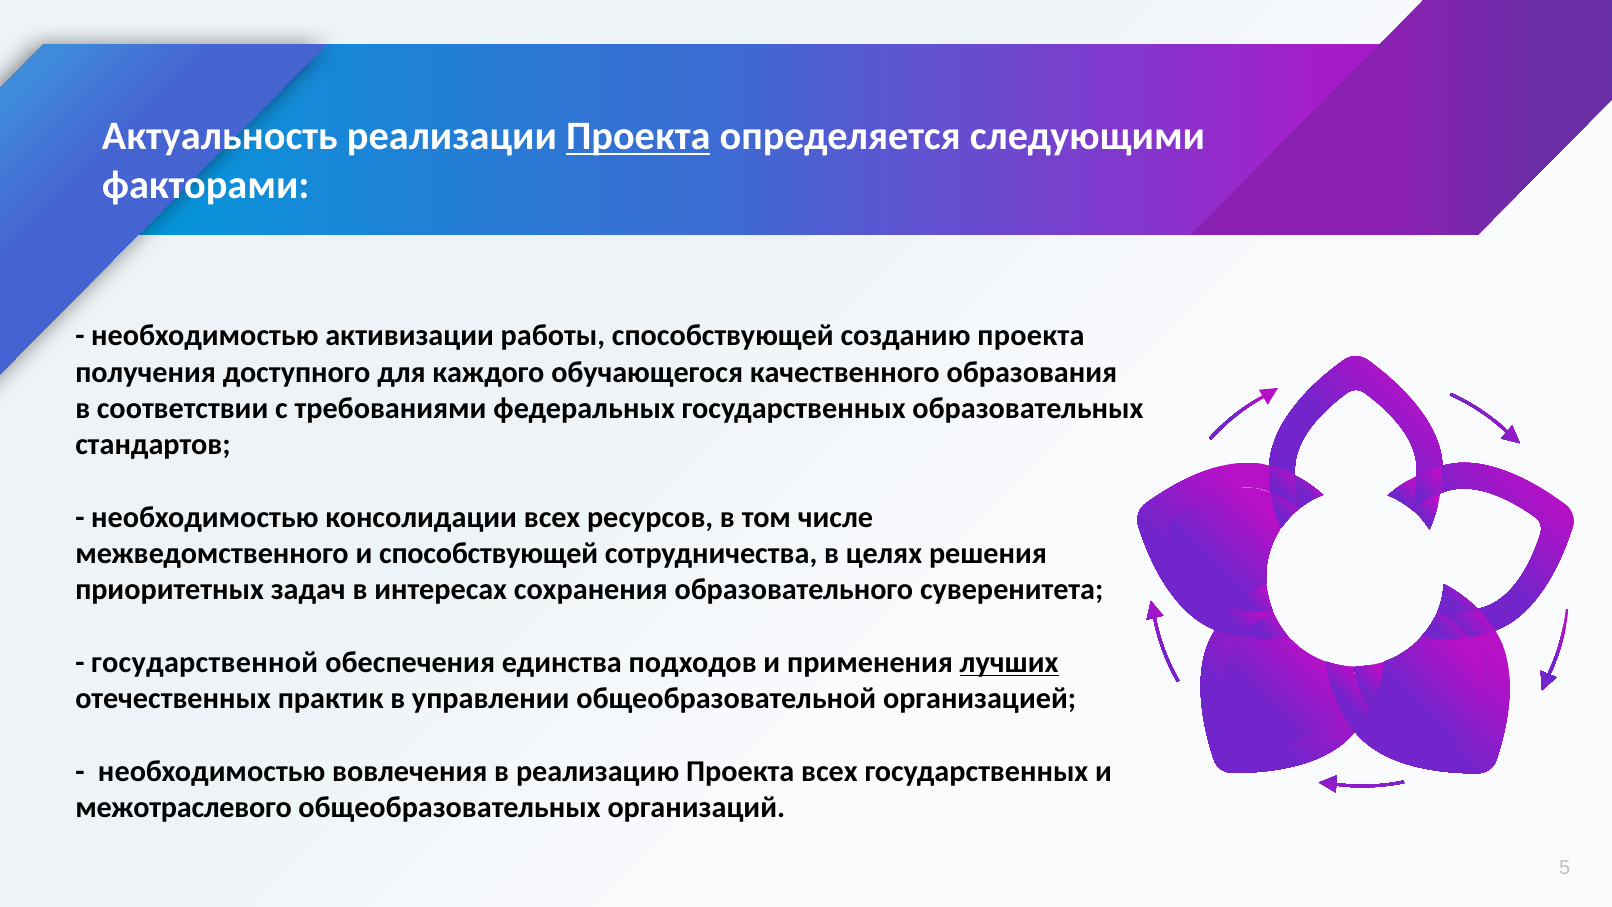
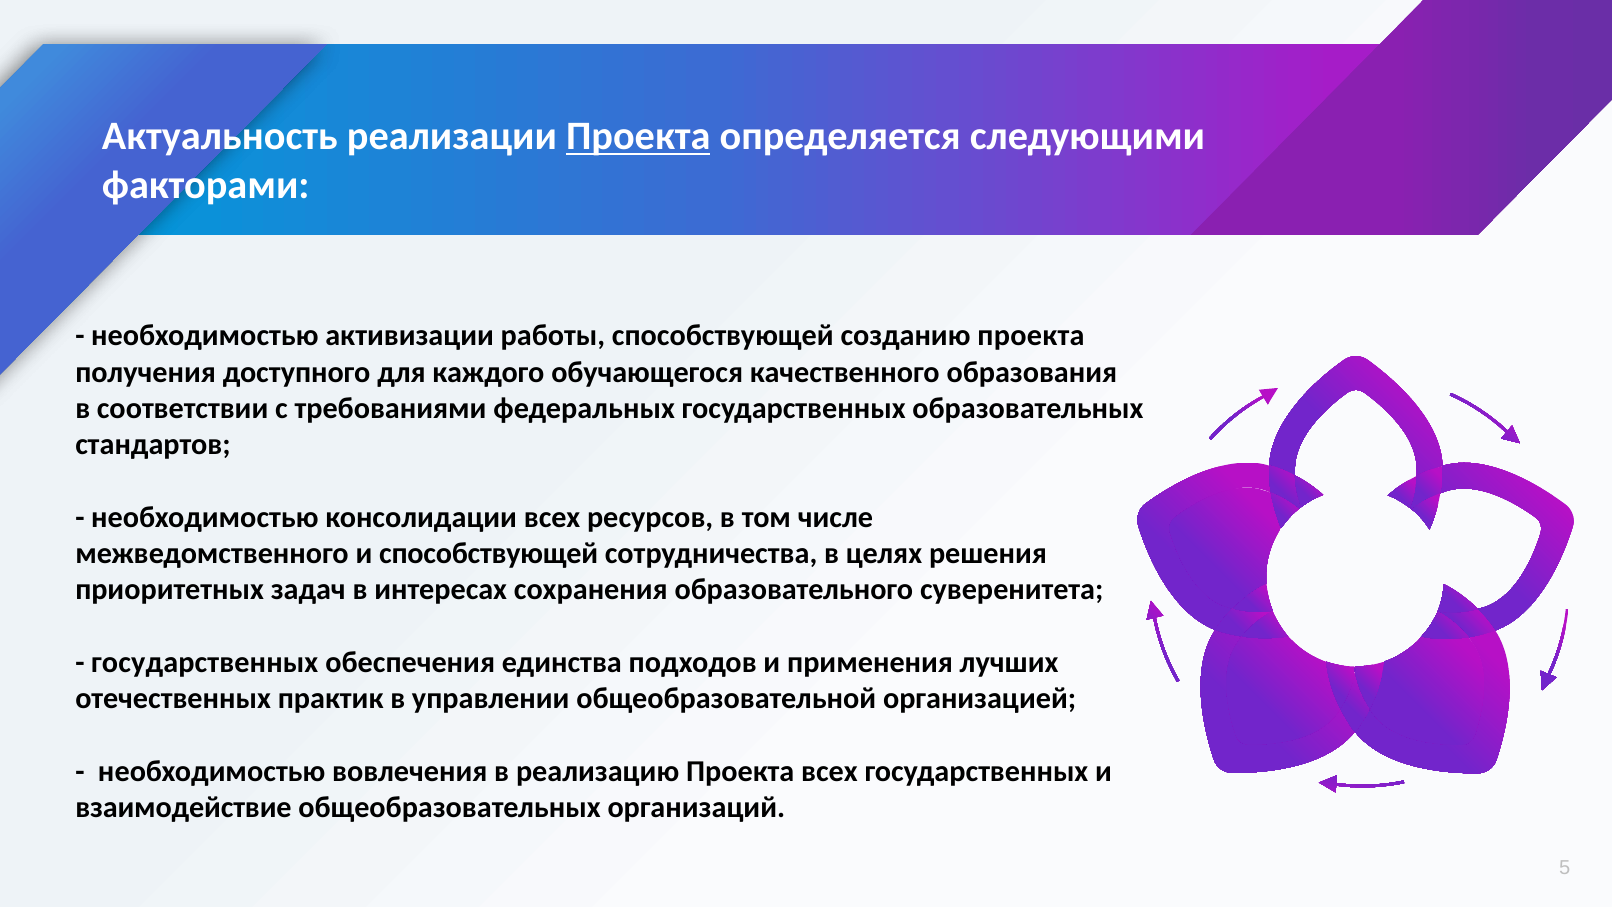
государственной: государственной -> государственных (205, 662)
лучших underline: present -> none (1009, 662)
межотраслевого: межотраслевого -> взаимодействие (183, 807)
